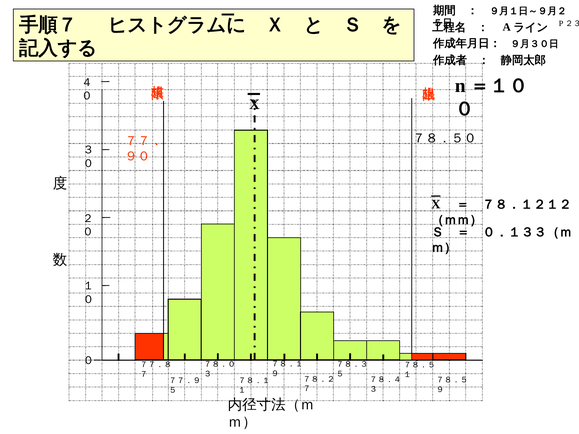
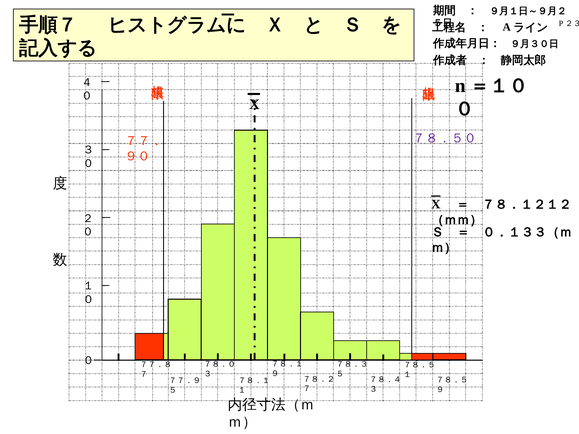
７８．５０ colour: black -> purple (445, 138)
